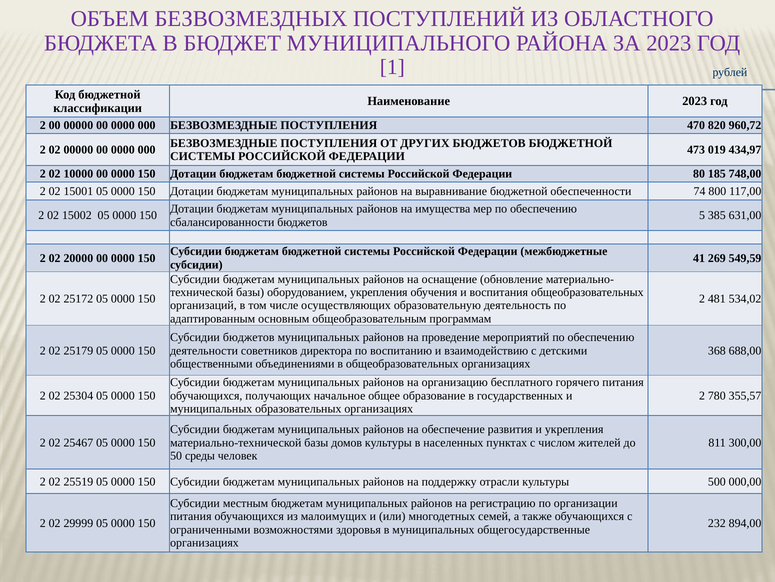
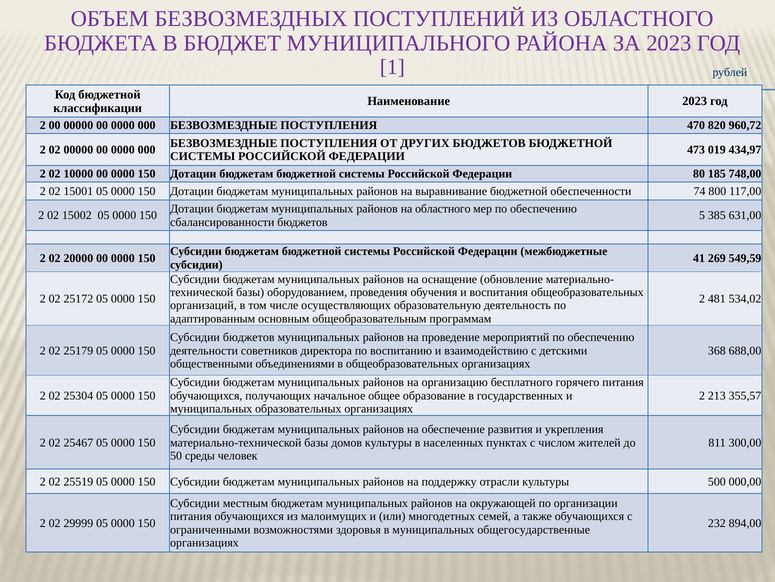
на имущества: имущества -> областного (443, 209)
оборудованием укрепления: укрепления -> проведения (379, 292)
780: 780 -> 213 (717, 395)
регистрацию: регистрацию -> окружающей (503, 503)
